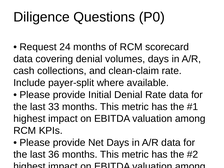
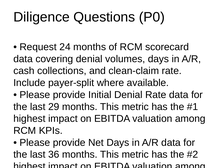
33: 33 -> 29 (54, 107)
